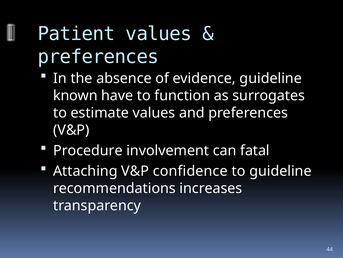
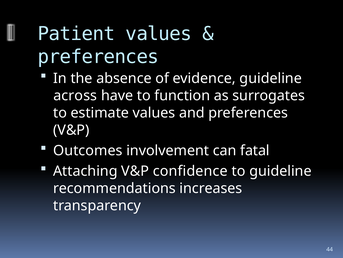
known: known -> across (75, 95)
Procedure: Procedure -> Outcomes (88, 150)
